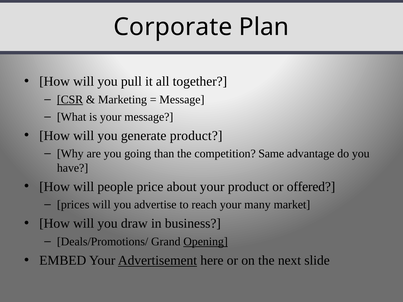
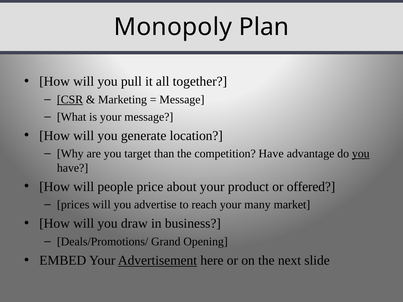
Corporate: Corporate -> Monopoly (173, 27)
generate product: product -> location (196, 136)
going: going -> target (138, 154)
competition Same: Same -> Have (271, 154)
you underline: none -> present (361, 154)
Opening underline: present -> none (206, 242)
